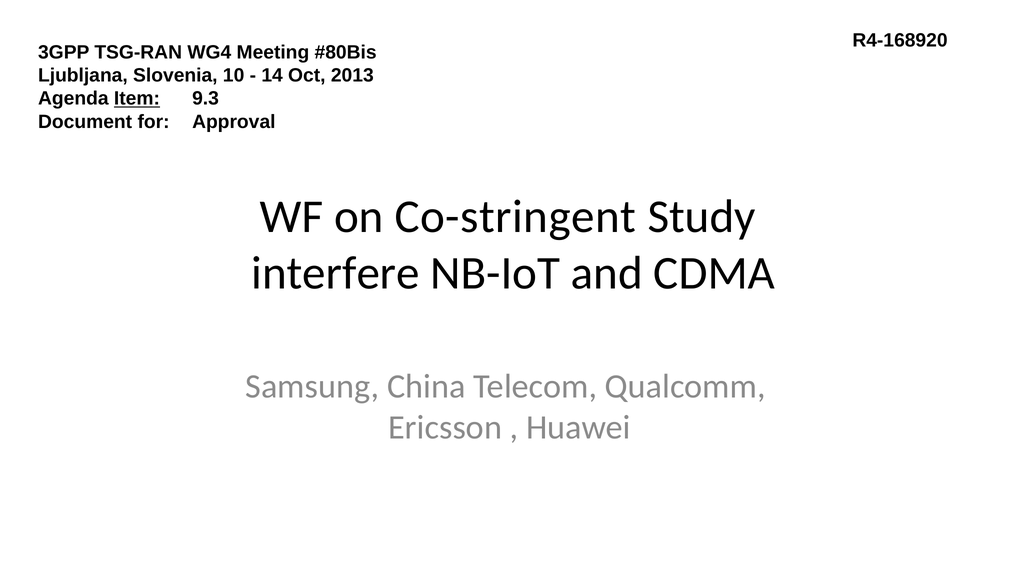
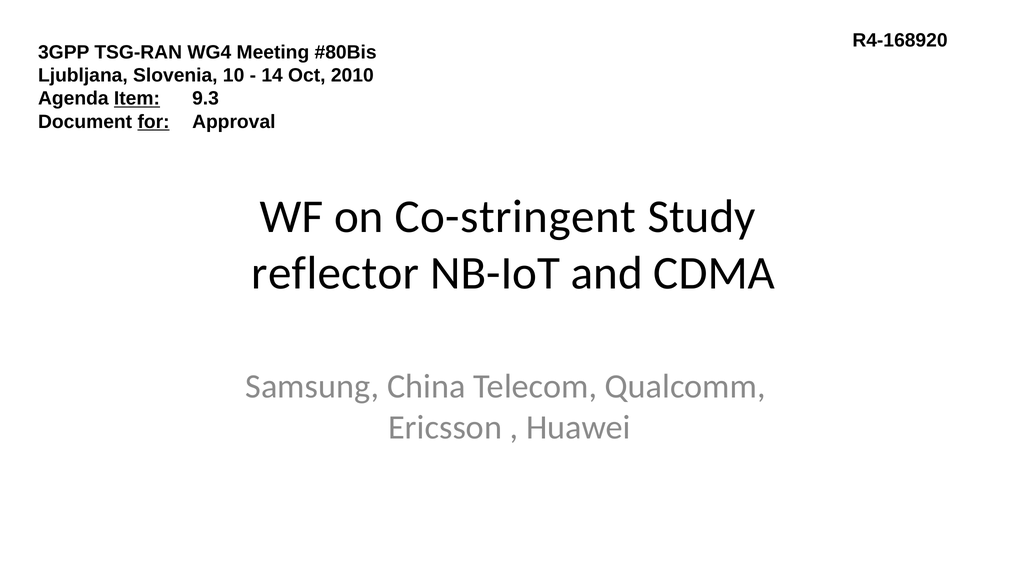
2013: 2013 -> 2010 (352, 75)
for underline: none -> present (154, 122)
interfere: interfere -> reflector (335, 273)
